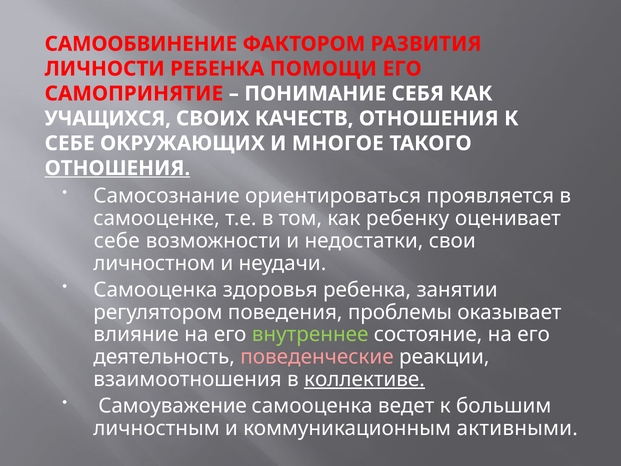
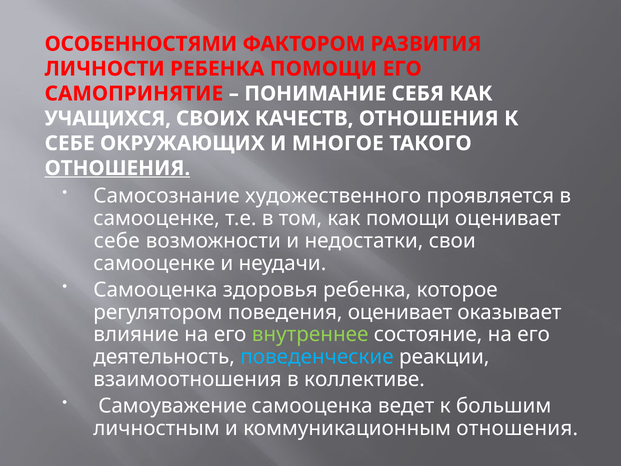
САМООБВИНЕНИЕ: САМООБВИНЕНИЕ -> ОСОБЕННОСТЯМИ (141, 44)
ориентироваться: ориентироваться -> художественного (333, 196)
как ребенку: ребенку -> помощи (408, 218)
личностном: личностном -> самооценке (154, 263)
занятии: занятии -> которое (457, 290)
поведения проблемы: проблемы -> оценивает (400, 312)
поведенческие colour: pink -> light blue (317, 357)
коллективе underline: present -> none (364, 379)
коммуникационным активными: активными -> отношения (517, 428)
